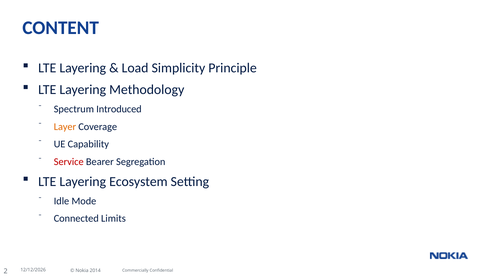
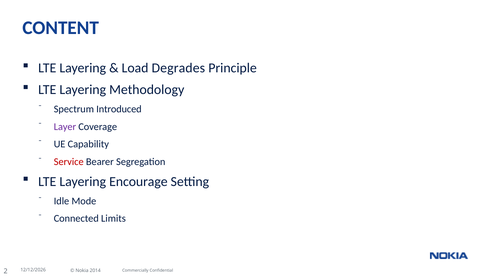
Simplicity: Simplicity -> Degrades (178, 68)
Layer colour: orange -> purple (65, 127)
Ecosystem: Ecosystem -> Encourage (138, 182)
